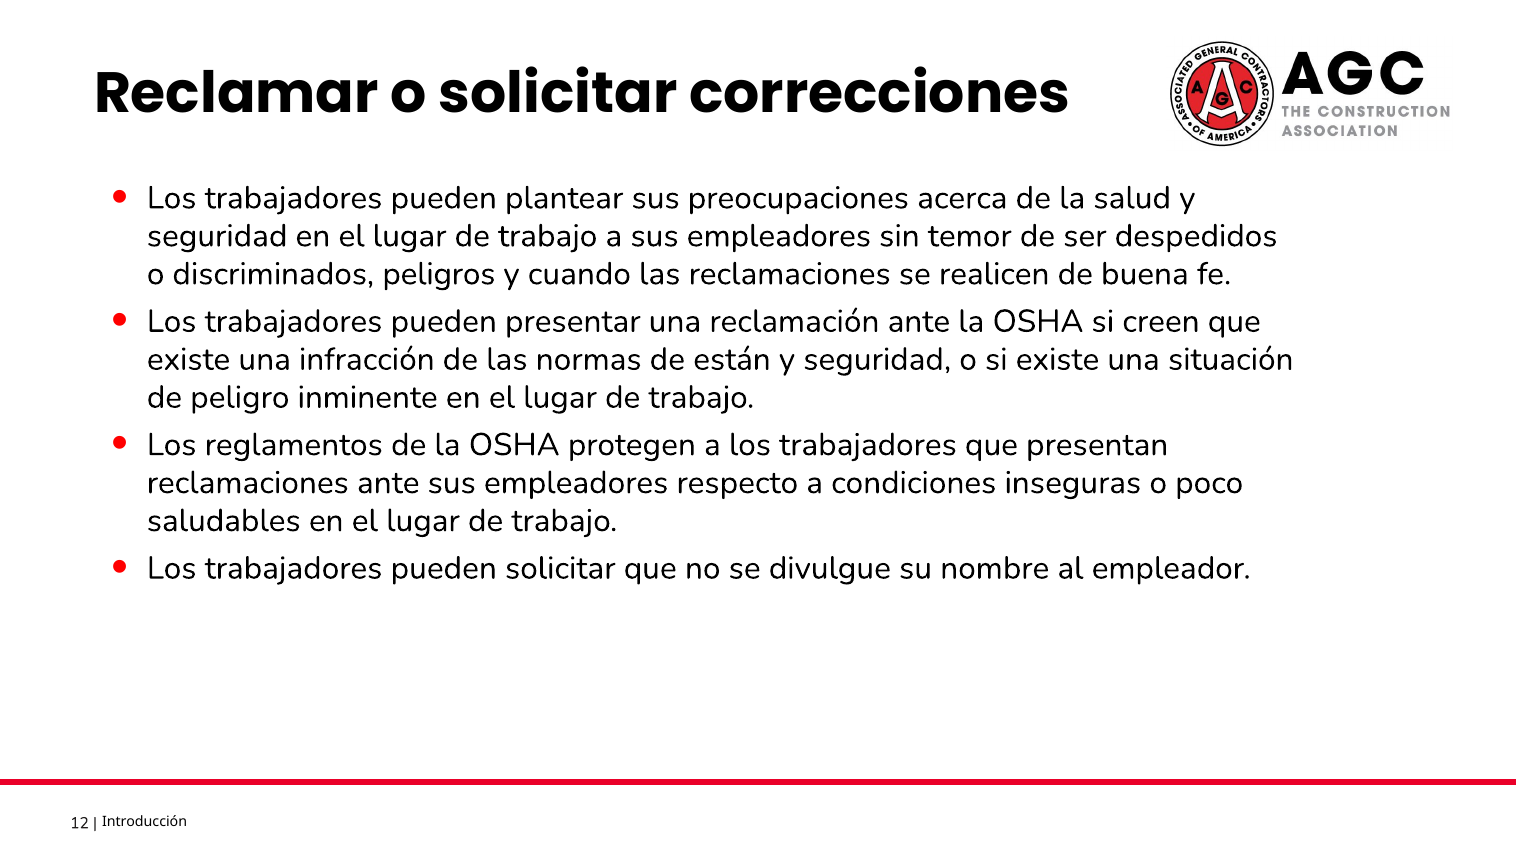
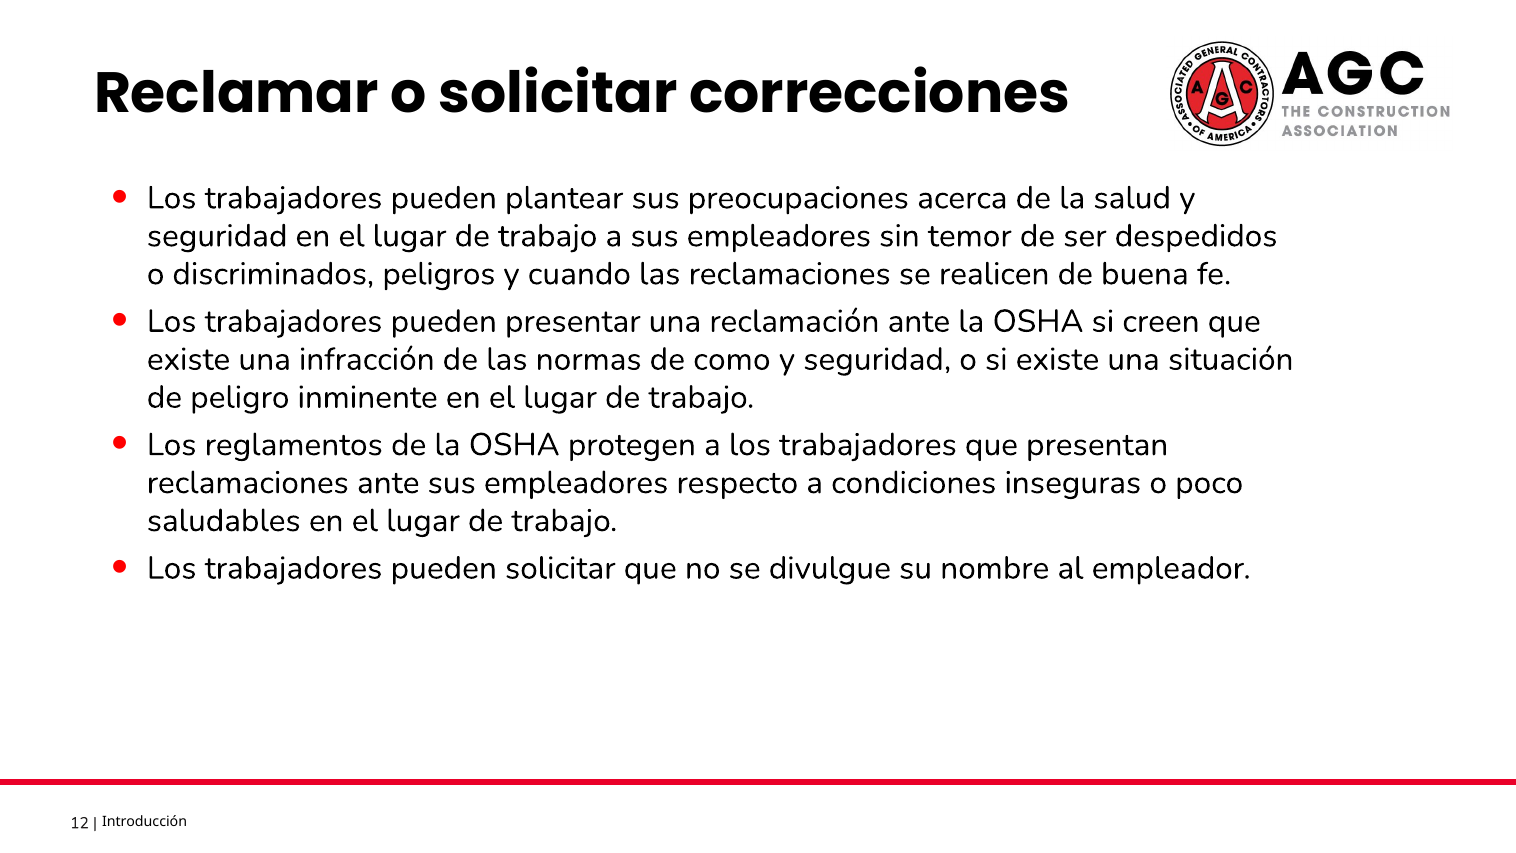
están: están -> como (732, 359)
